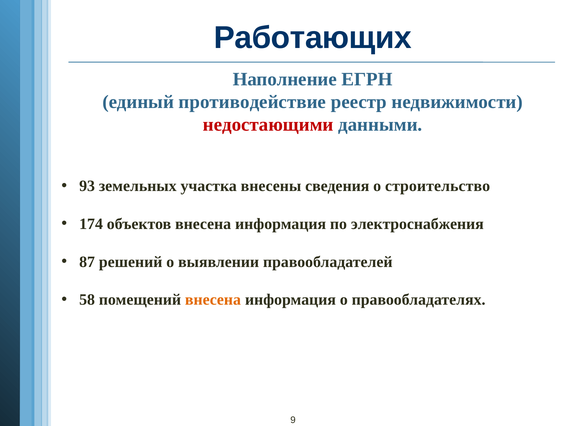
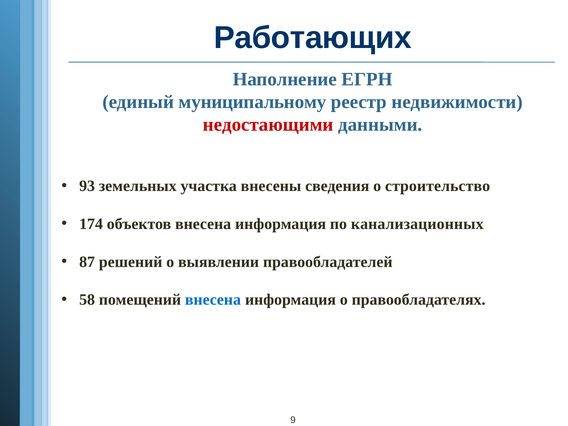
противодействие: противодействие -> муниципальному (252, 102)
электроснабжения: электроснабжения -> канализационных (417, 224)
внесена colour: orange -> blue (213, 300)
